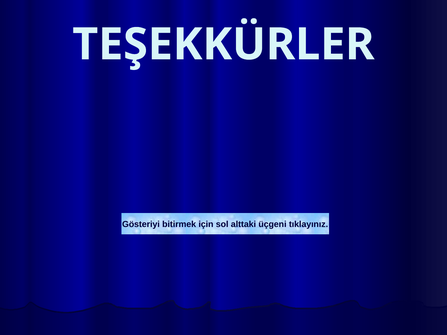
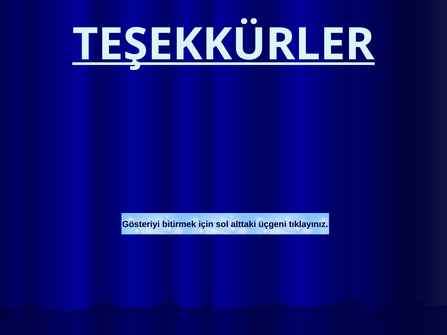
TEŞEKKÜRLER underline: none -> present (223, 45)
